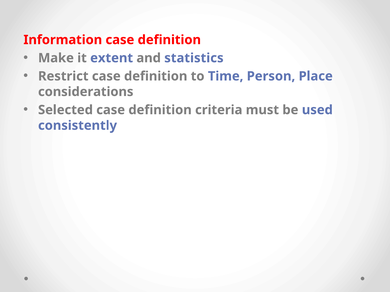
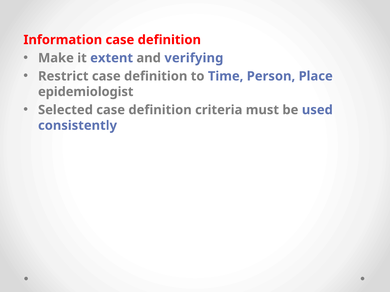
statistics: statistics -> verifying (194, 58)
considerations: considerations -> epidemiologist (86, 92)
